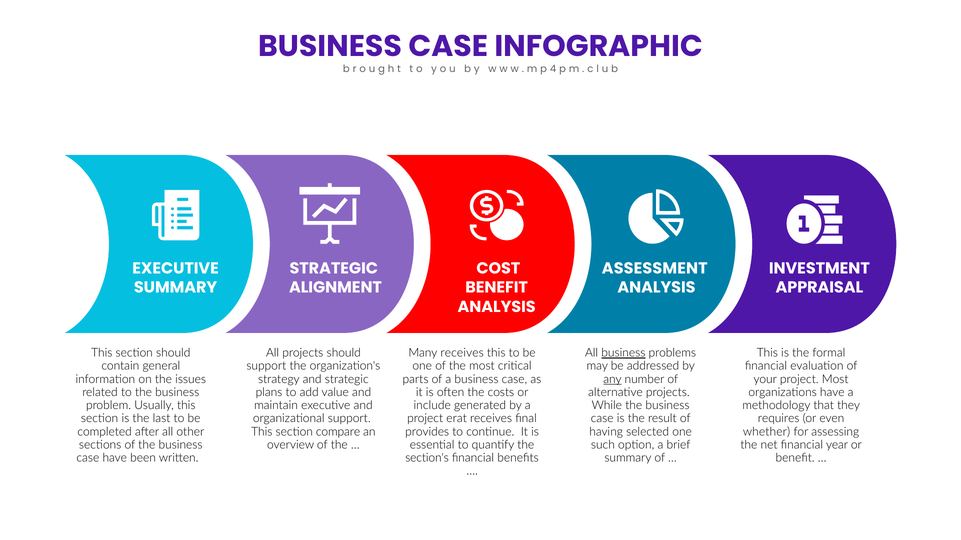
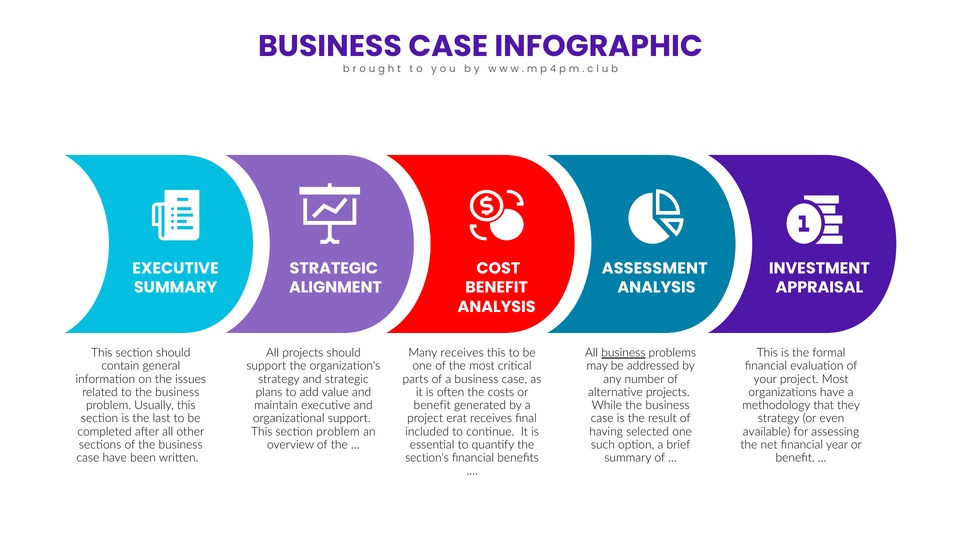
any underline: present -> none (612, 379)
include: include -> benefit (432, 406)
requires: requires -> strategy (779, 419)
section compare: compare -> problem (338, 432)
provides: provides -> included (427, 432)
whether: whether -> available (767, 432)
